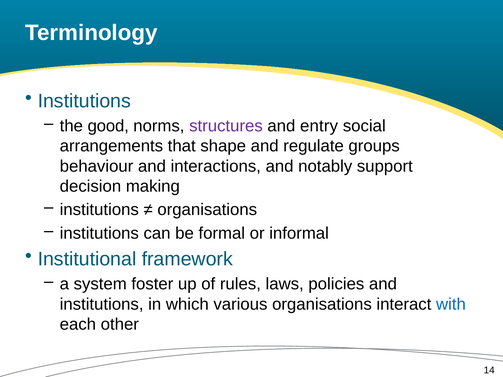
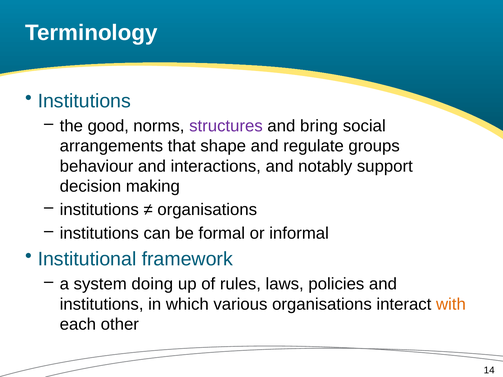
entry: entry -> bring (319, 126)
foster: foster -> doing (152, 284)
with colour: blue -> orange (451, 304)
